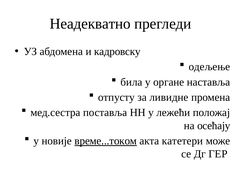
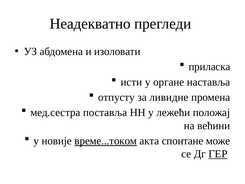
кадровску: кадровску -> изоловати (117, 51)
одељење: одељење -> приласка (209, 67)
била: била -> исти (131, 82)
осећају: осећају -> већини (214, 125)
катетери: катетери -> спонтане (183, 141)
ГЕР underline: none -> present (218, 154)
